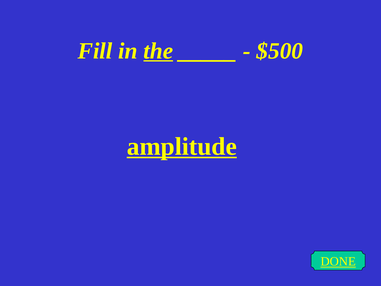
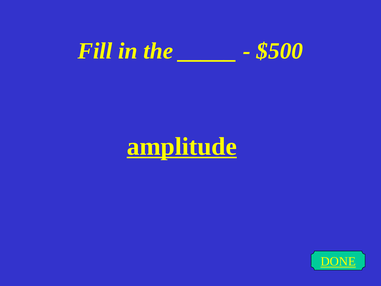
the underline: present -> none (158, 51)
